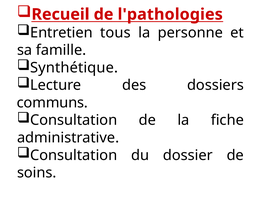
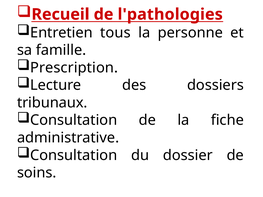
Synthétique: Synthétique -> Prescription (74, 68)
communs: communs -> tribunaux (52, 103)
